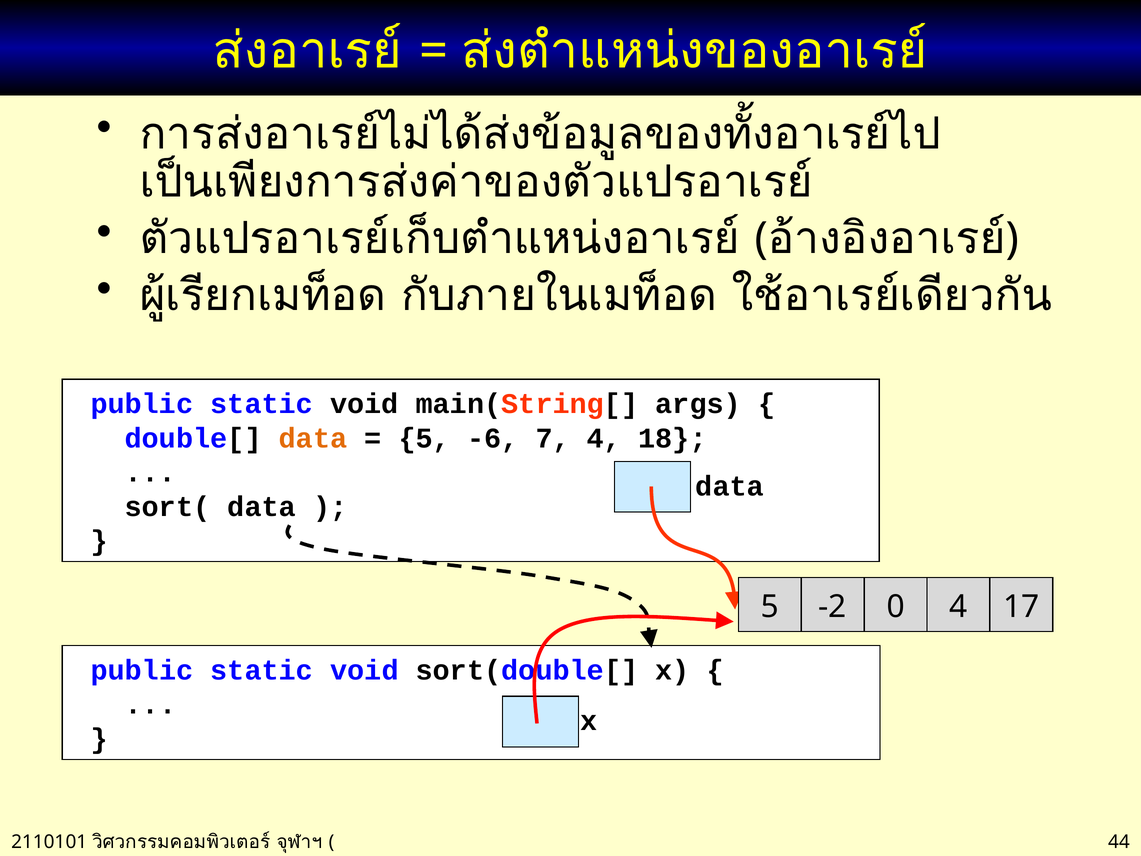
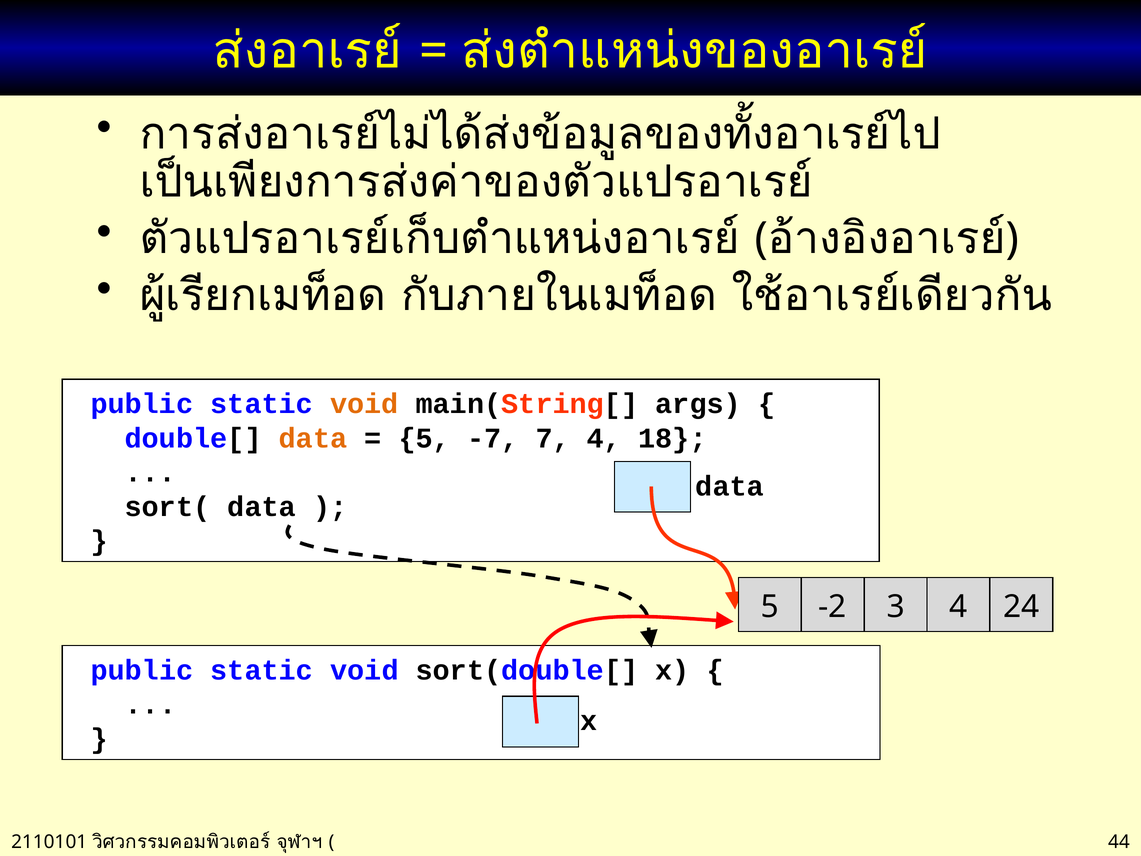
void colour: black -> orange (364, 404)
-6: -6 -> -7 (493, 438)
0: 0 -> 3 (896, 606)
17: 17 -> 24 (1021, 606)
